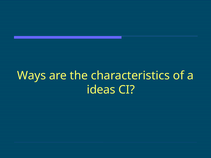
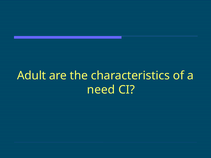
Ways: Ways -> Adult (32, 76)
ideas: ideas -> need (101, 90)
